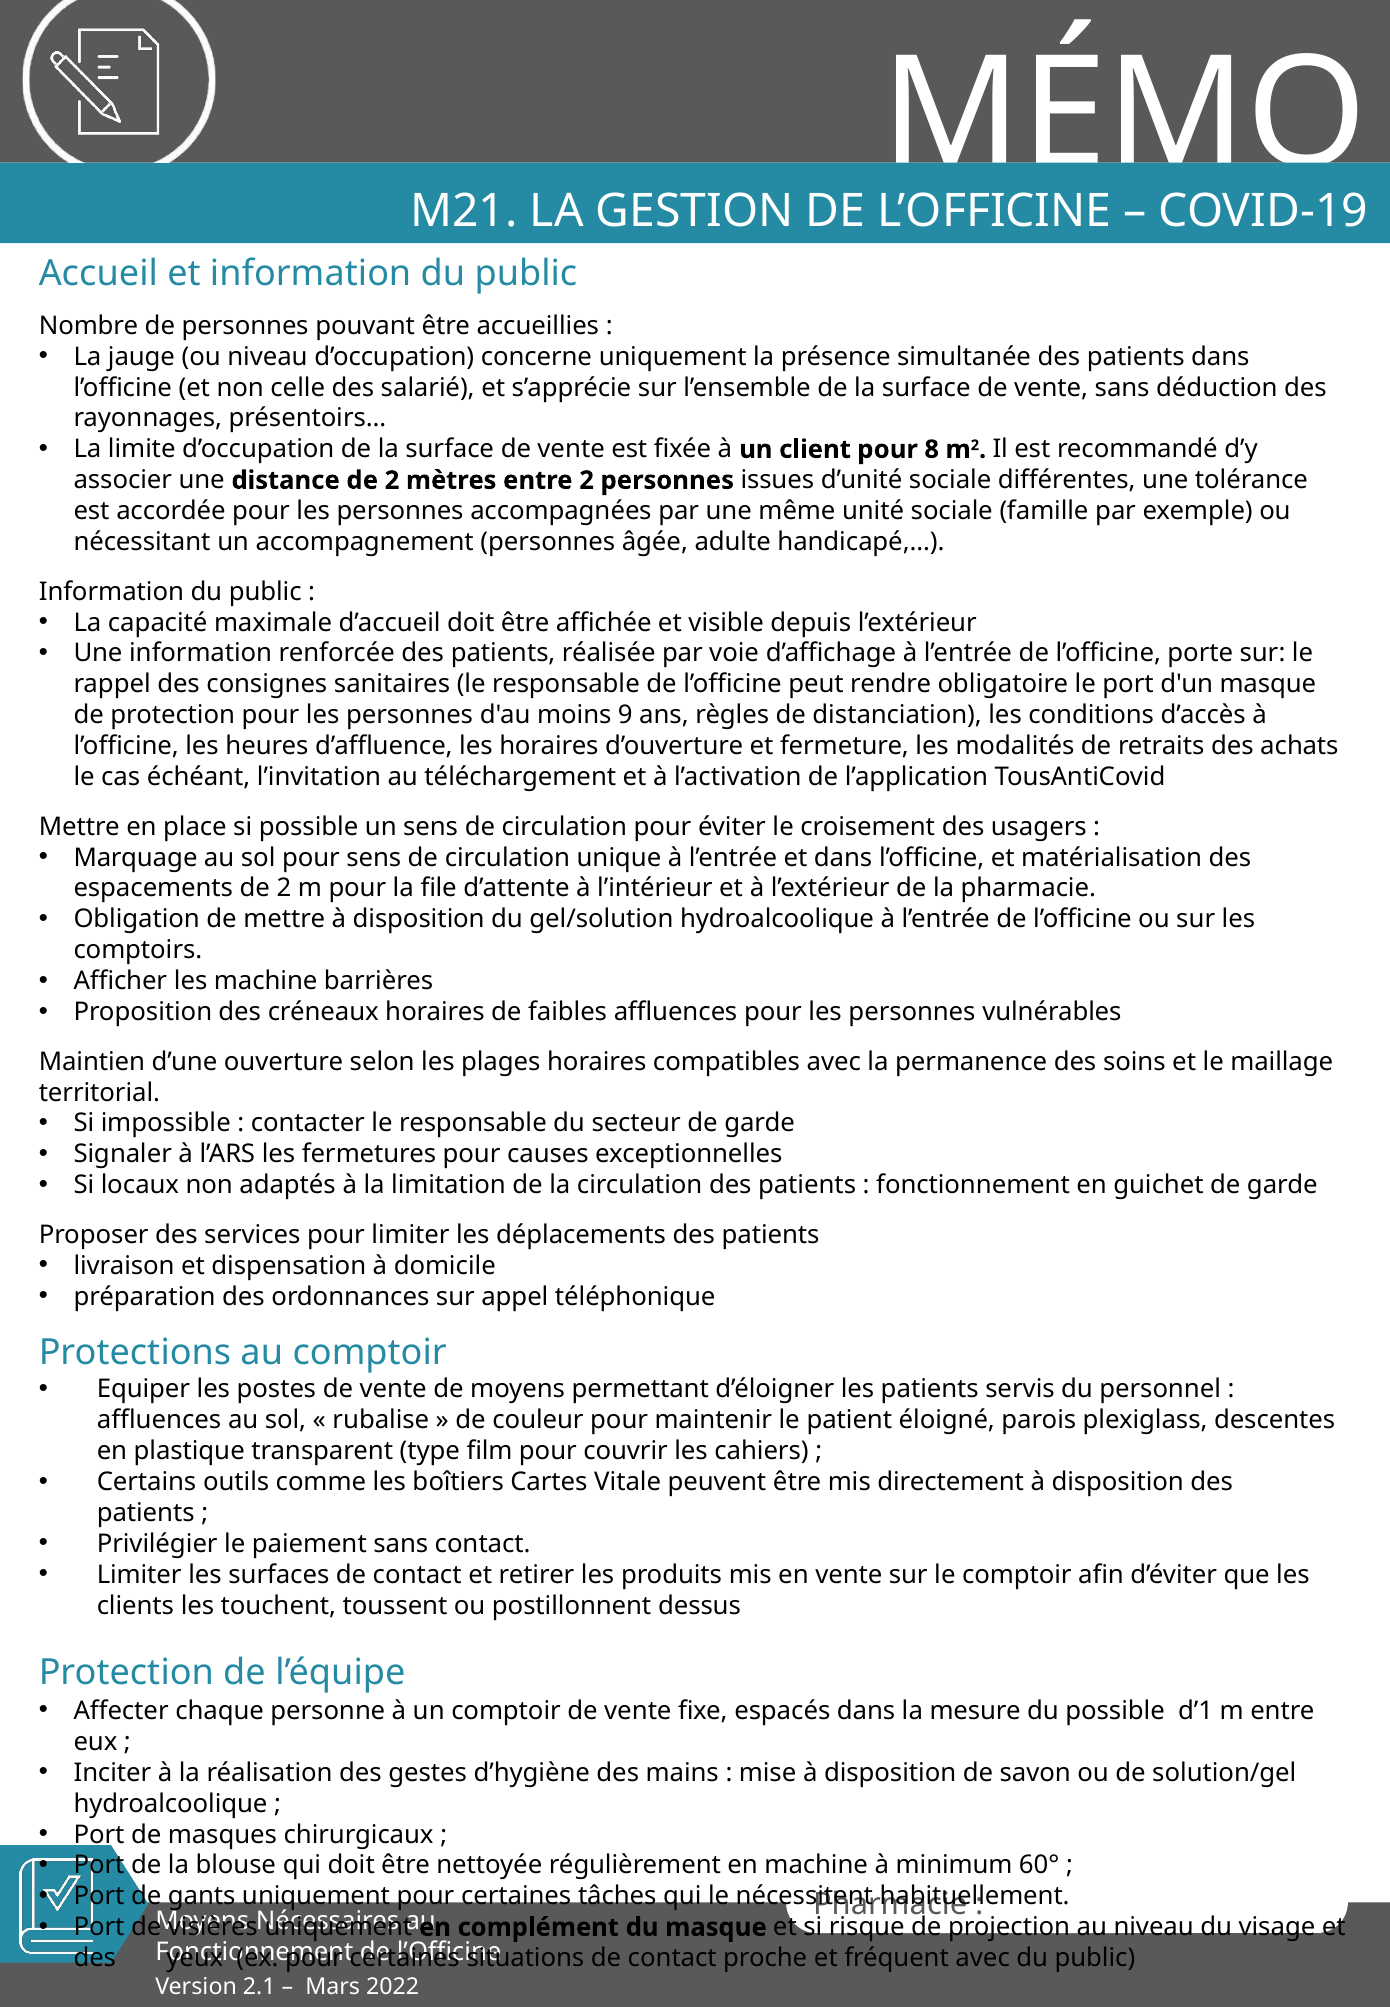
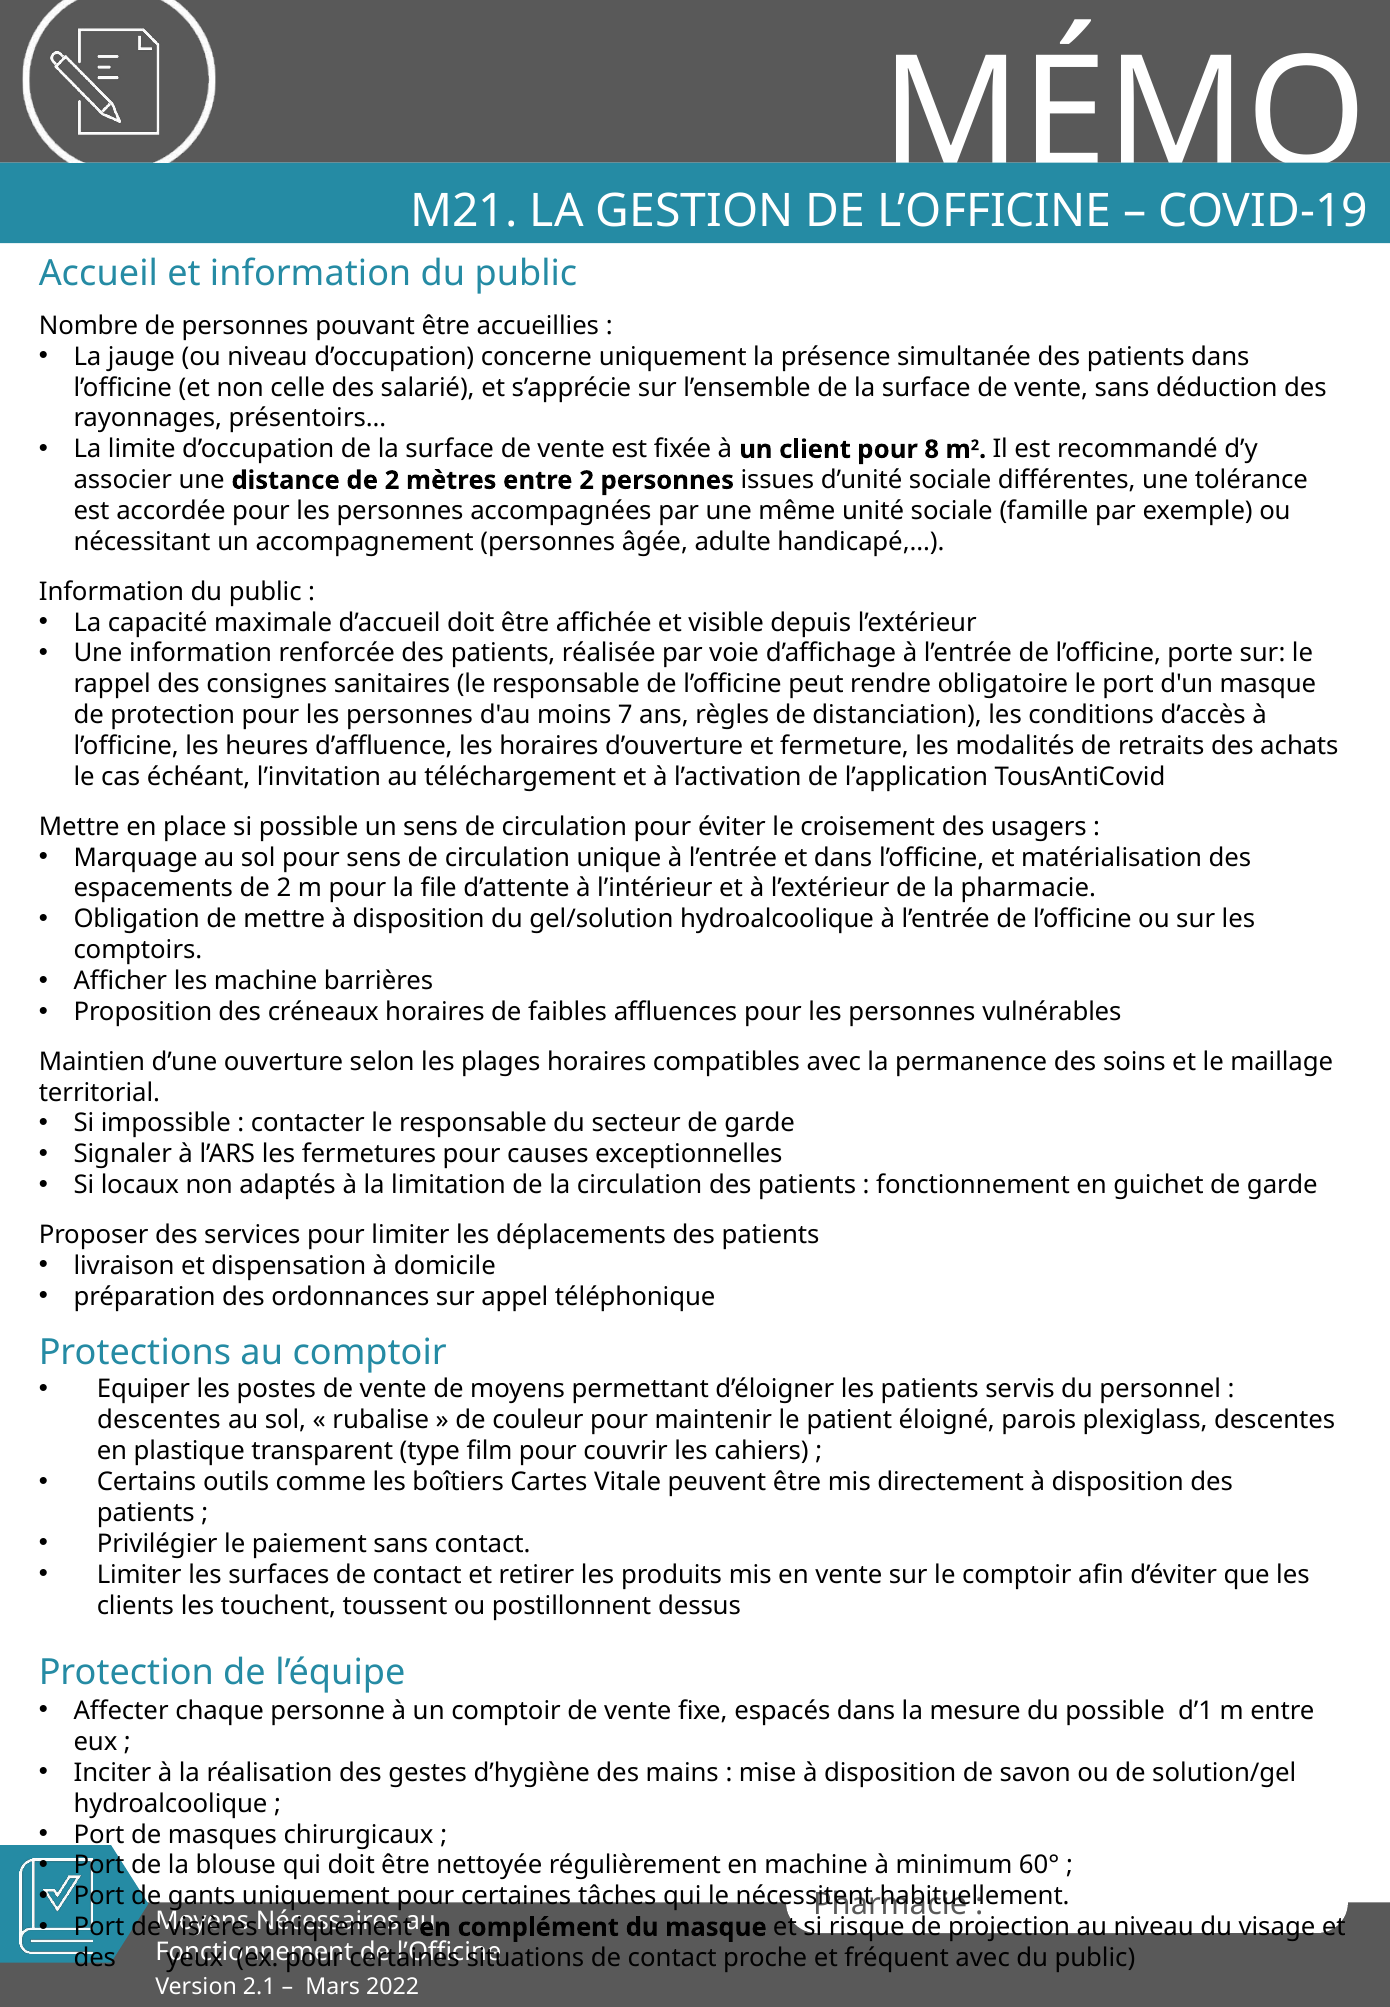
9: 9 -> 7 (625, 716)
affluences: affluences -> descentes (159, 1421)
